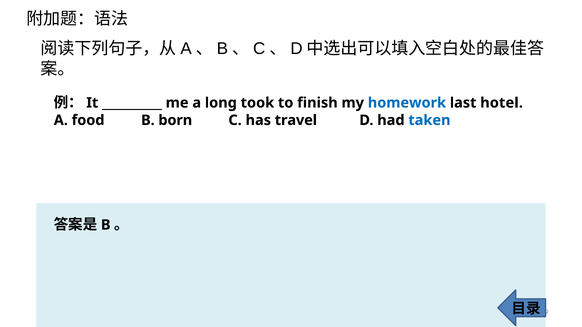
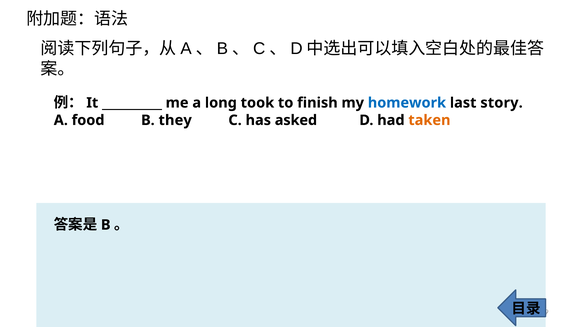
hotel: hotel -> story (502, 103)
born: born -> they (175, 120)
travel: travel -> asked (296, 120)
taken colour: blue -> orange (429, 120)
